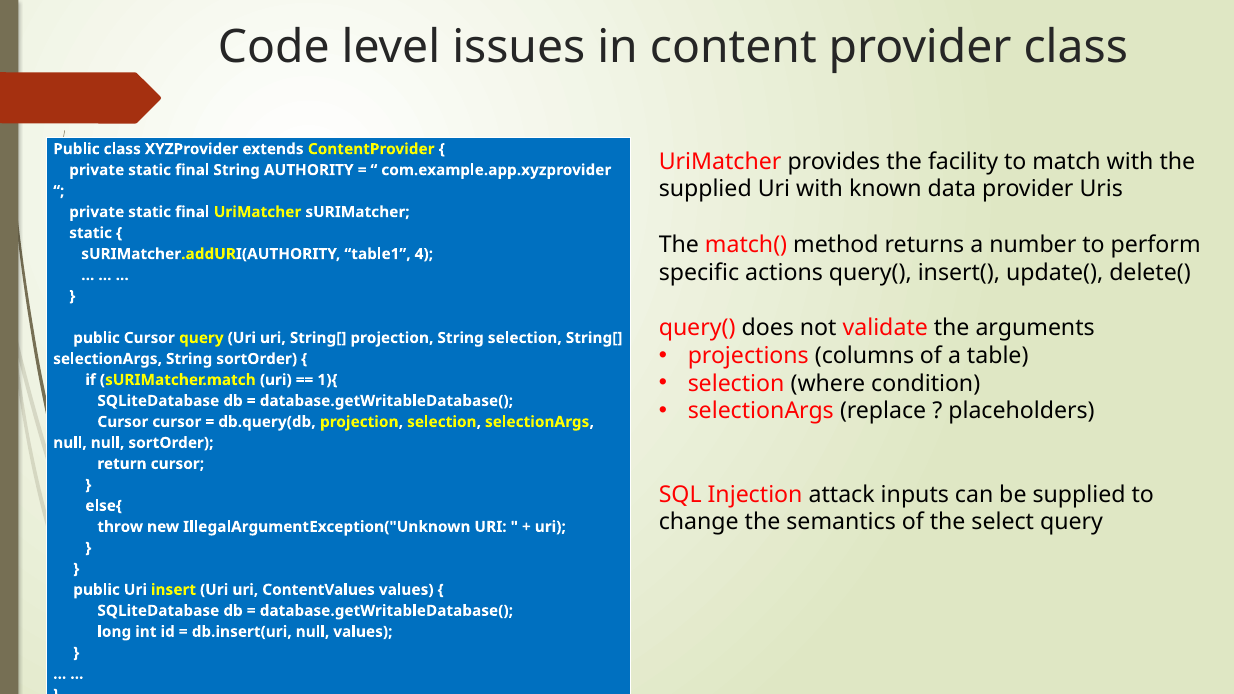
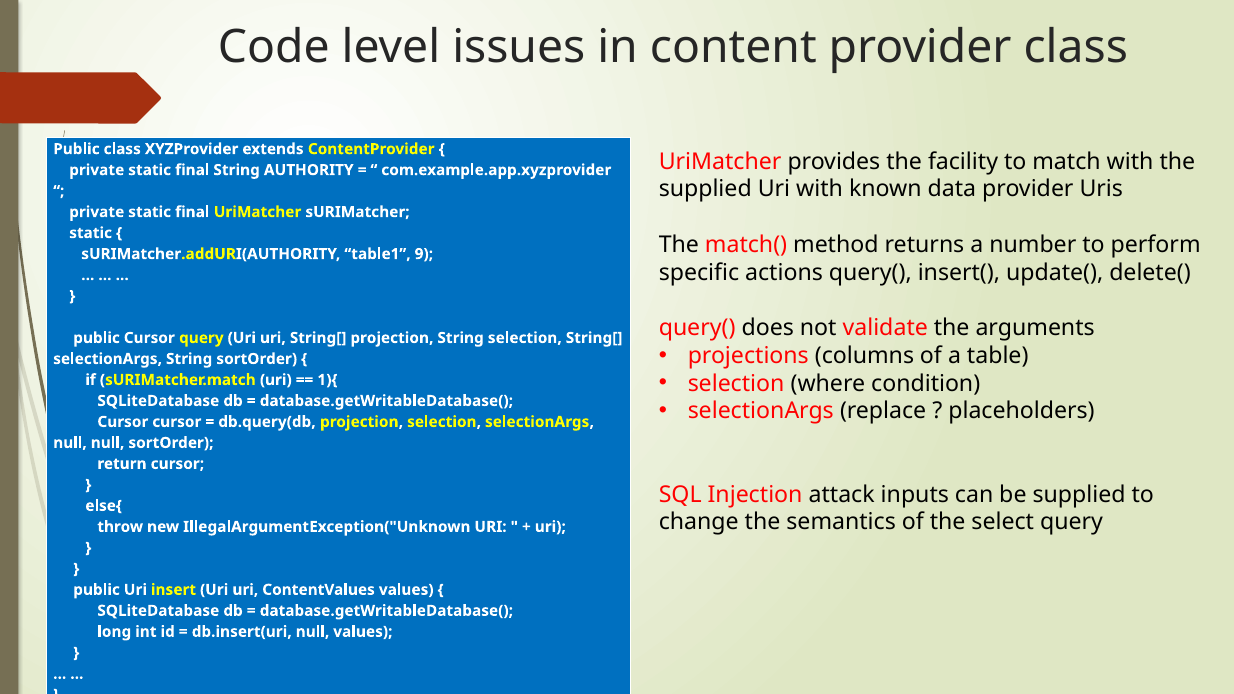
4: 4 -> 9 (424, 254)
